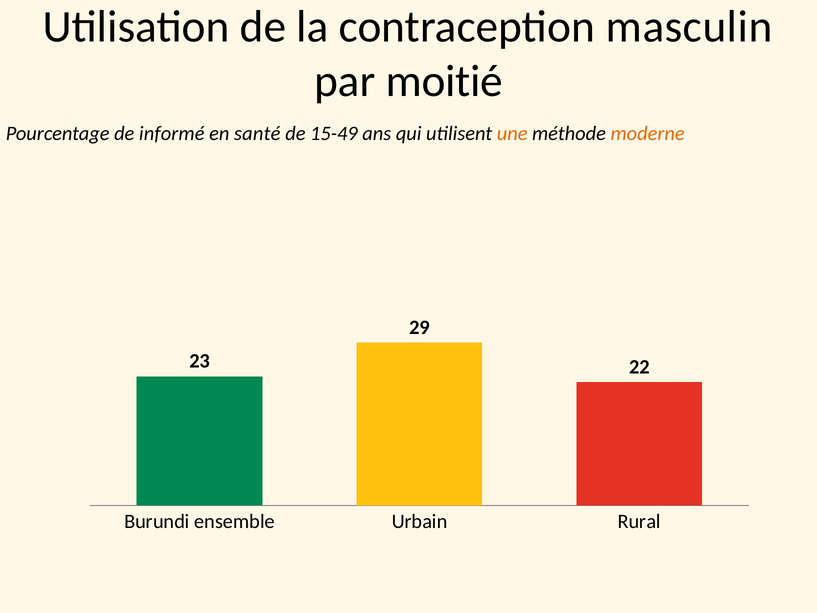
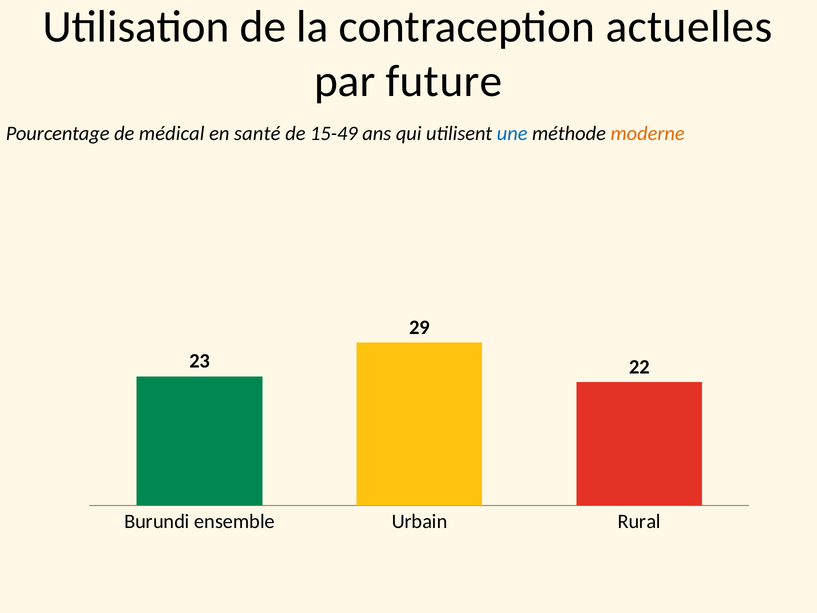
masculin: masculin -> actuelles (689, 27)
moitié: moitié -> future (444, 81)
informé: informé -> médical (172, 133)
une colour: orange -> blue (512, 133)
